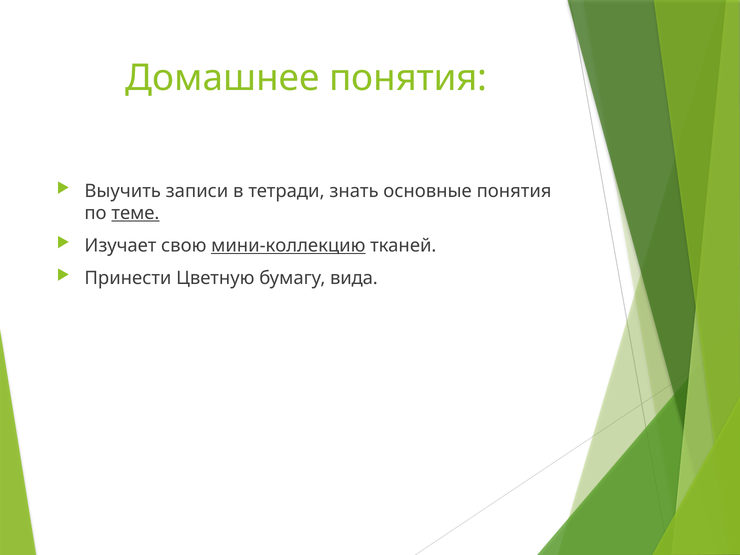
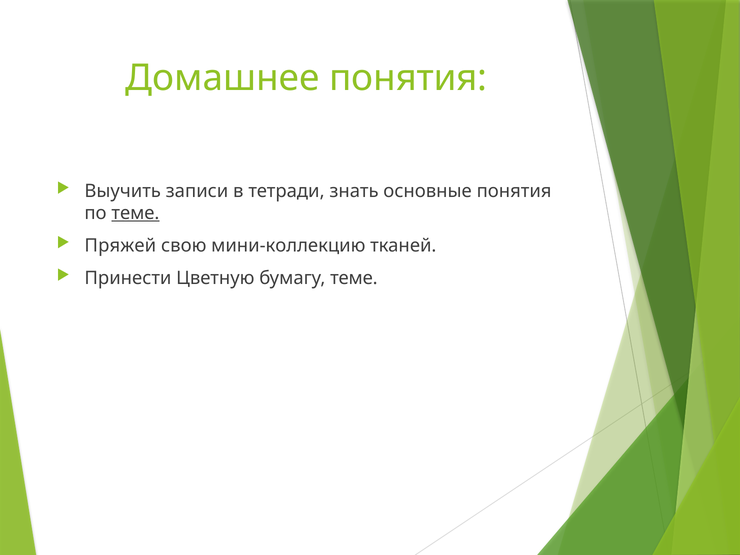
Изучает: Изучает -> Пряжей (120, 246)
мини-коллекцию underline: present -> none (288, 246)
бумагу вида: вида -> теме (354, 278)
